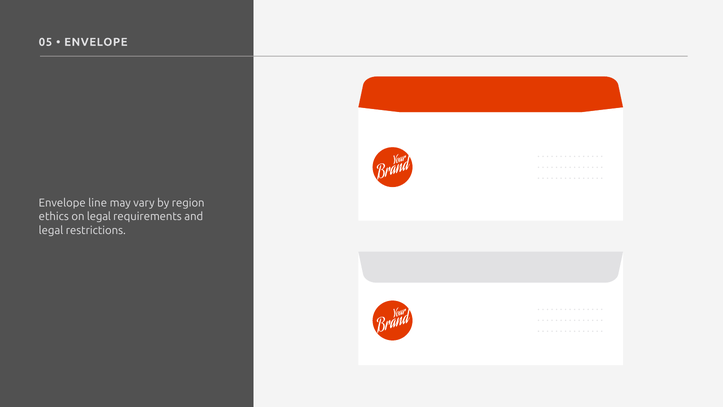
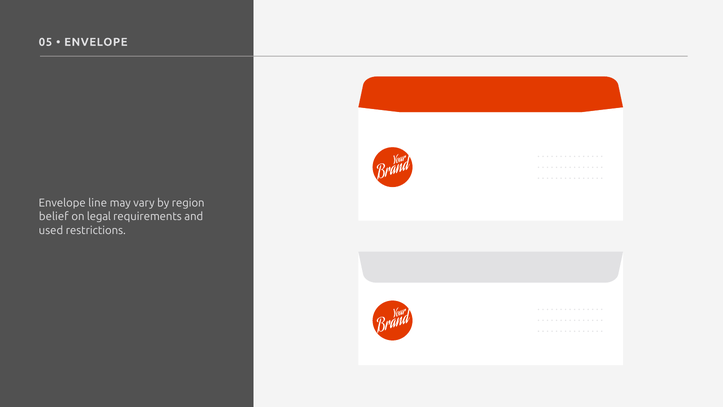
ethics: ethics -> belief (54, 217)
legal: legal -> used (51, 230)
